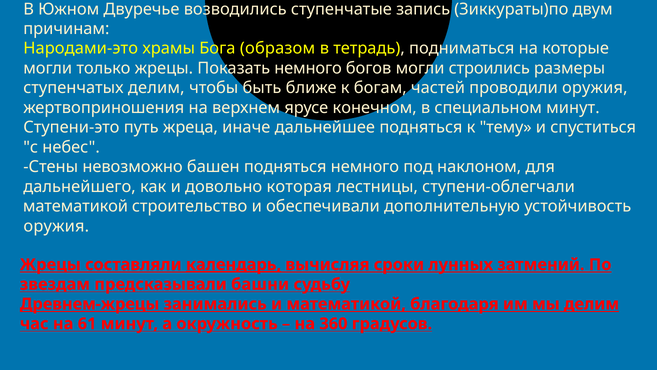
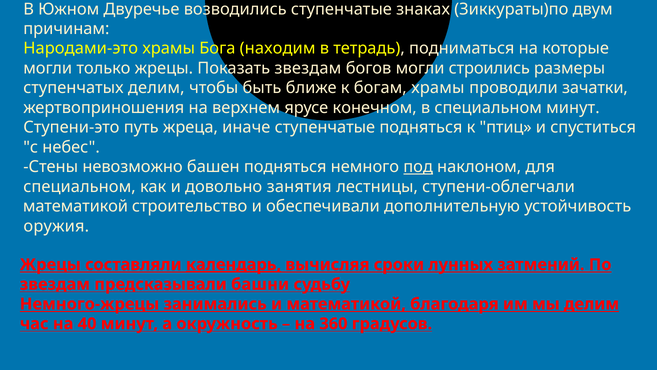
запись: запись -> знаках (423, 9)
образом: образом -> находим (278, 49)
Показать немного: немного -> звездам (308, 68)
богам частей: частей -> храмы (438, 88)
проводили оружия: оружия -> зачатки (595, 88)
иначе дальнейшее: дальнейшее -> ступенчатые (325, 127)
тему: тему -> птиц (506, 127)
под underline: none -> present (418, 167)
дальнейшего: дальнейшего -> специальном (80, 186)
которая: которая -> занятия (299, 186)
Древнем-жрецы: Древнем-жрецы -> Немного-жрецы (90, 304)
61: 61 -> 40 (87, 323)
